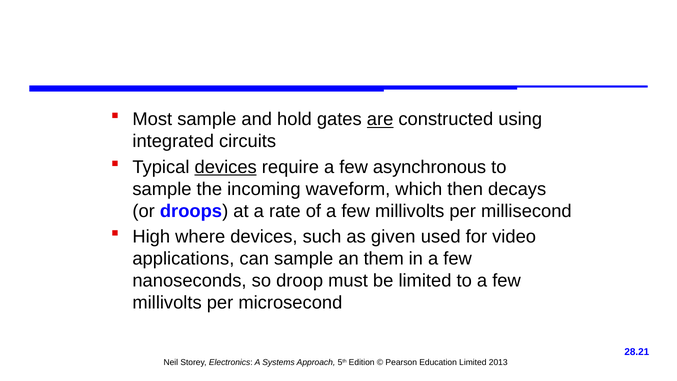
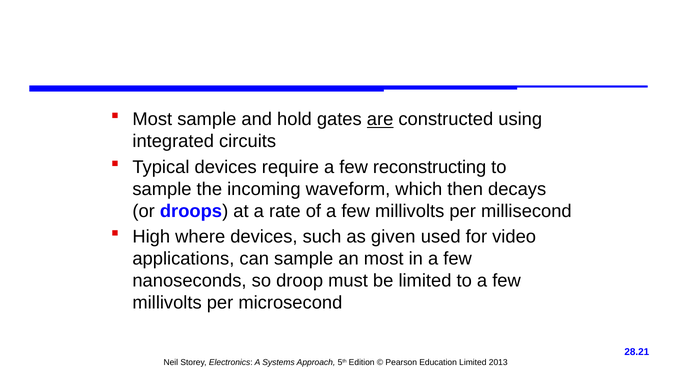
devices underline: present -> none (226, 167)
asynchronous: asynchronous -> reconstructing (430, 167)
an them: them -> most (384, 259)
